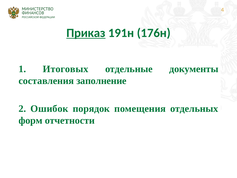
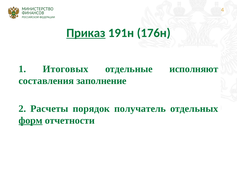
документы: документы -> исполняют (194, 69)
Ошибок: Ошибок -> Расчеты (49, 108)
помещения: помещения -> получатель (140, 108)
форм underline: none -> present (31, 120)
